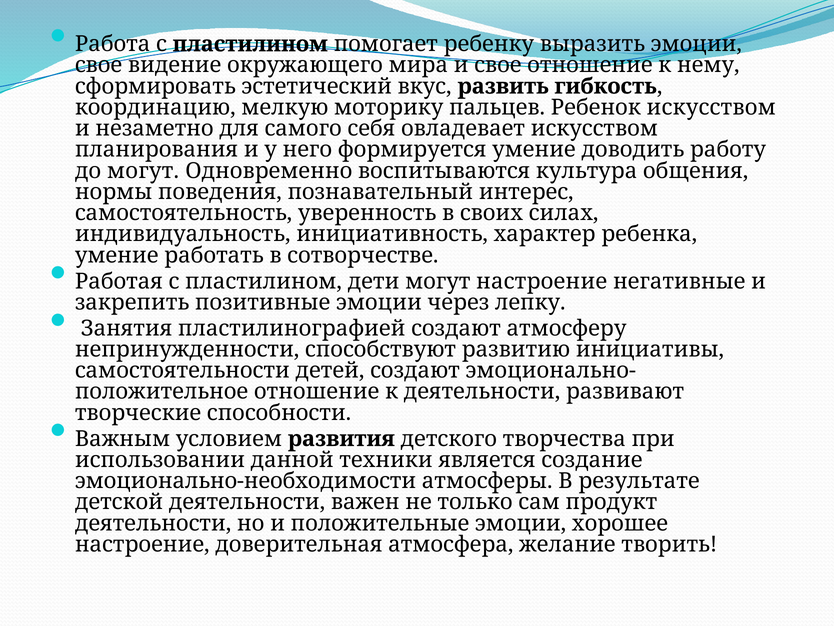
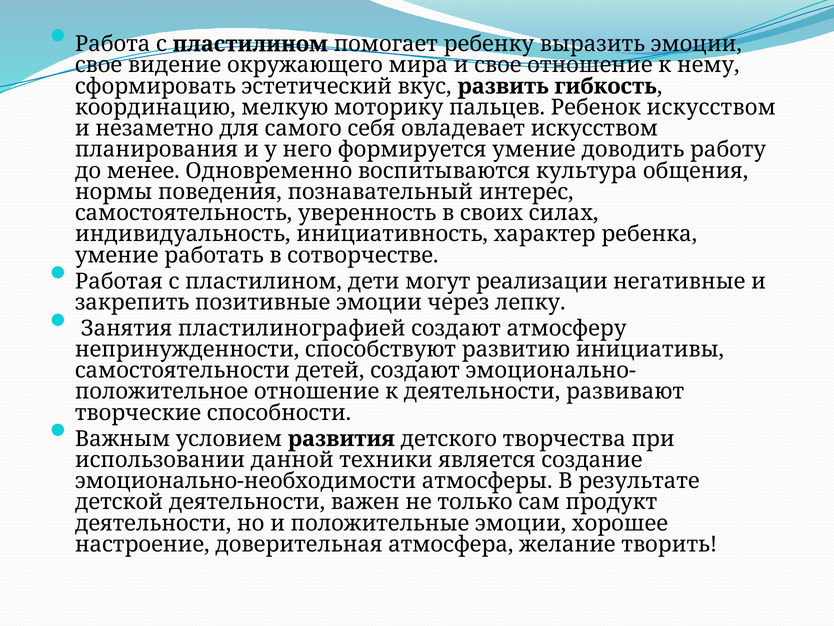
до могут: могут -> менее (143, 171)
могут настроение: настроение -> реализации (542, 281)
